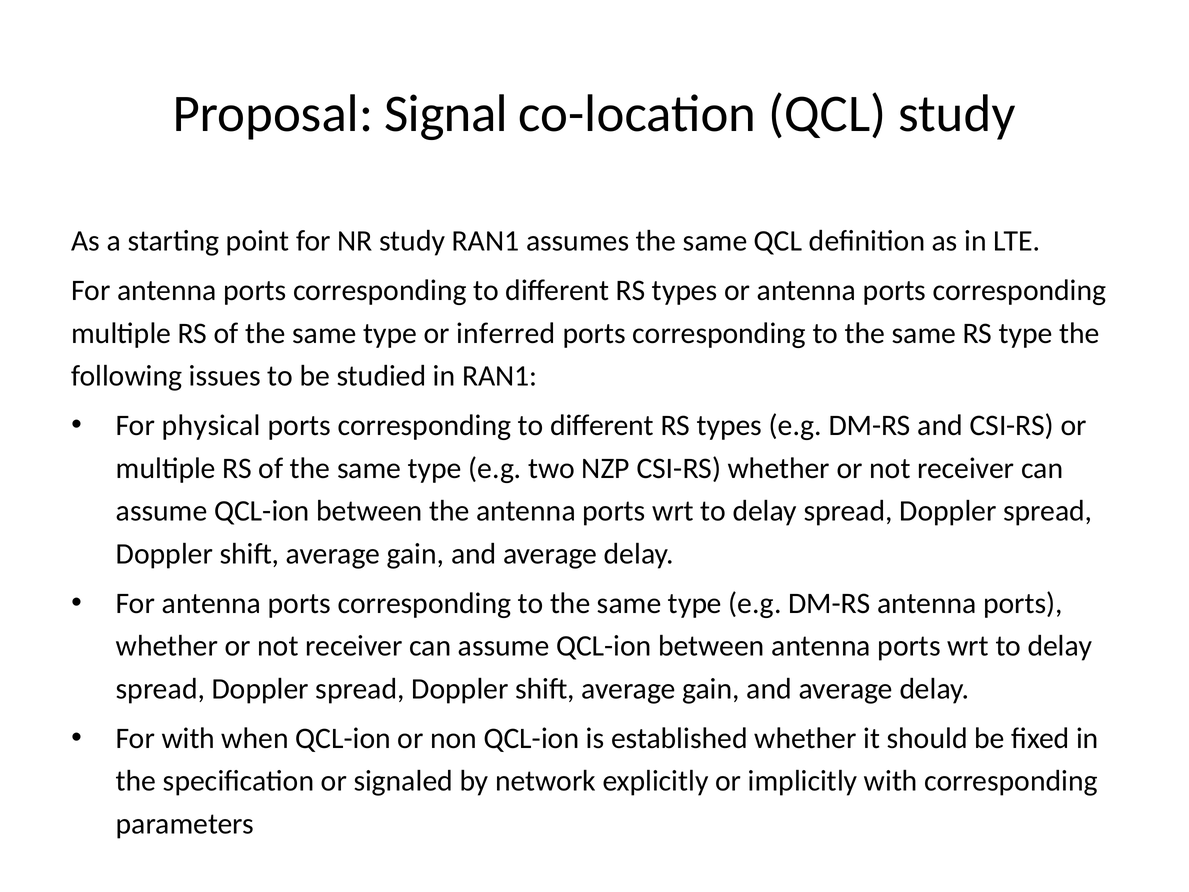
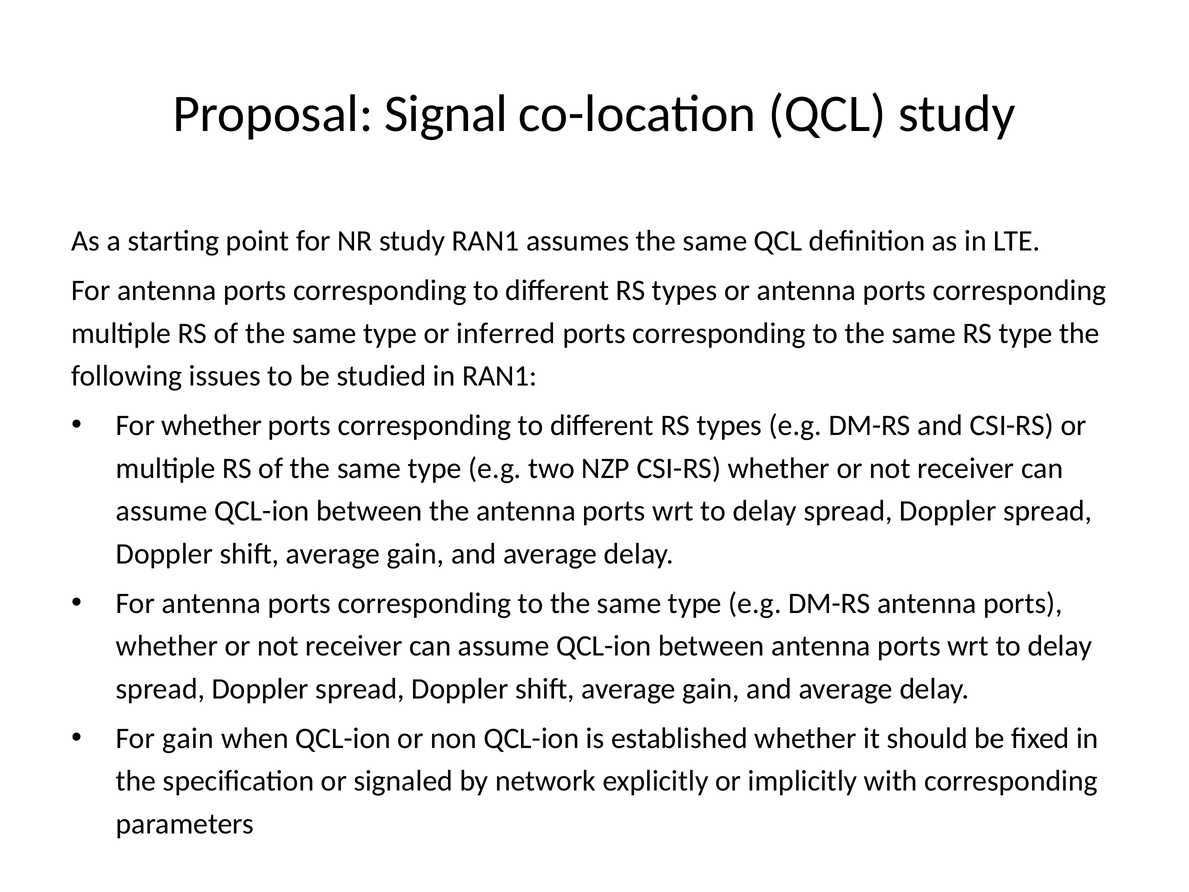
For physical: physical -> whether (212, 425)
For with: with -> gain (188, 738)
